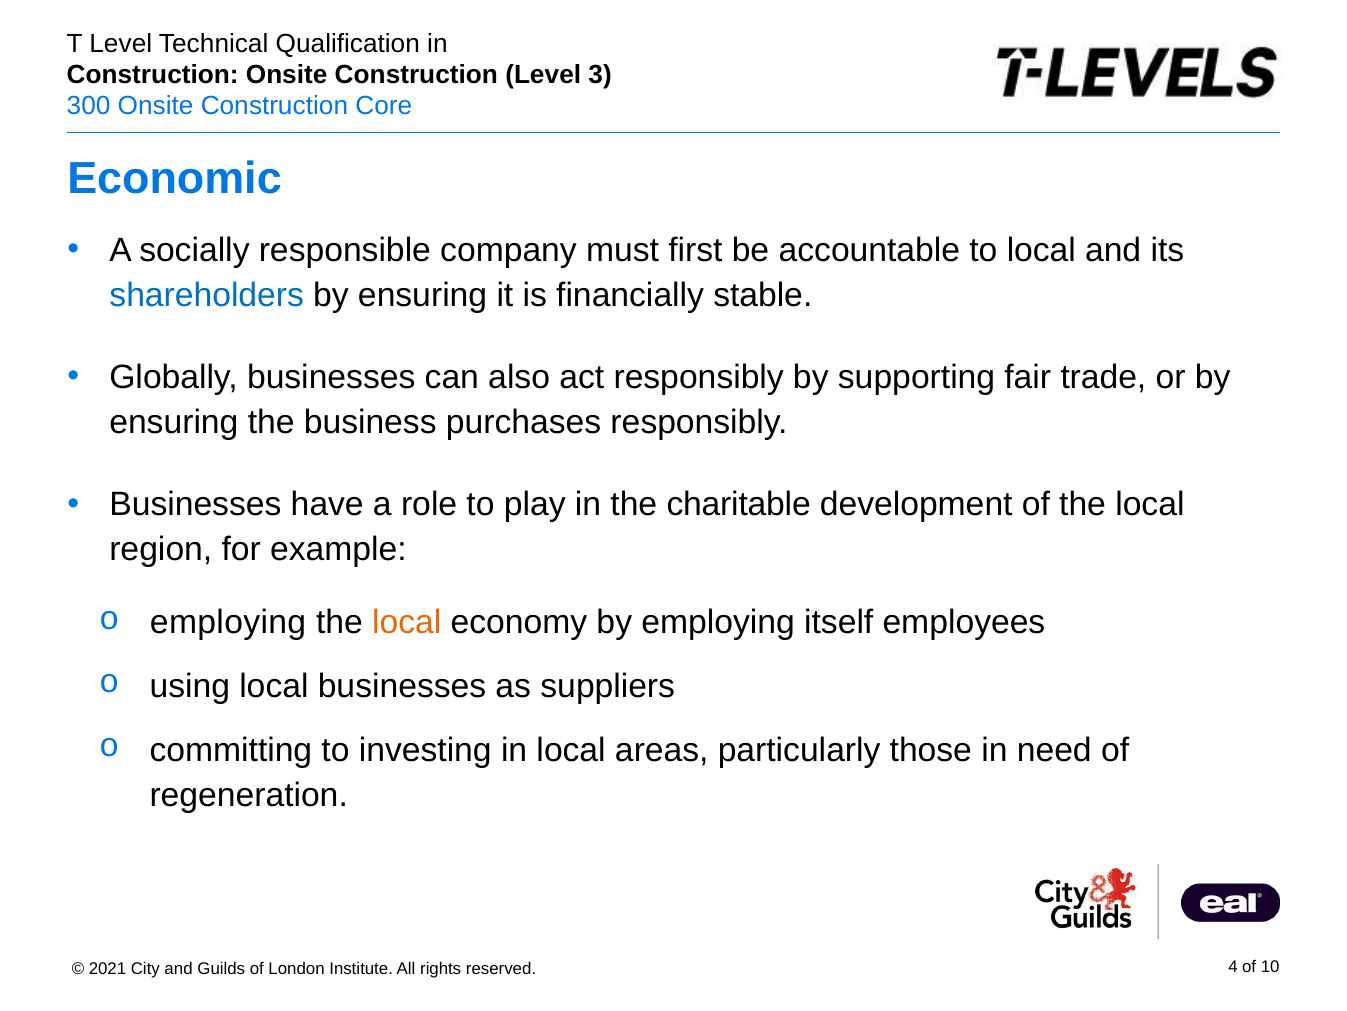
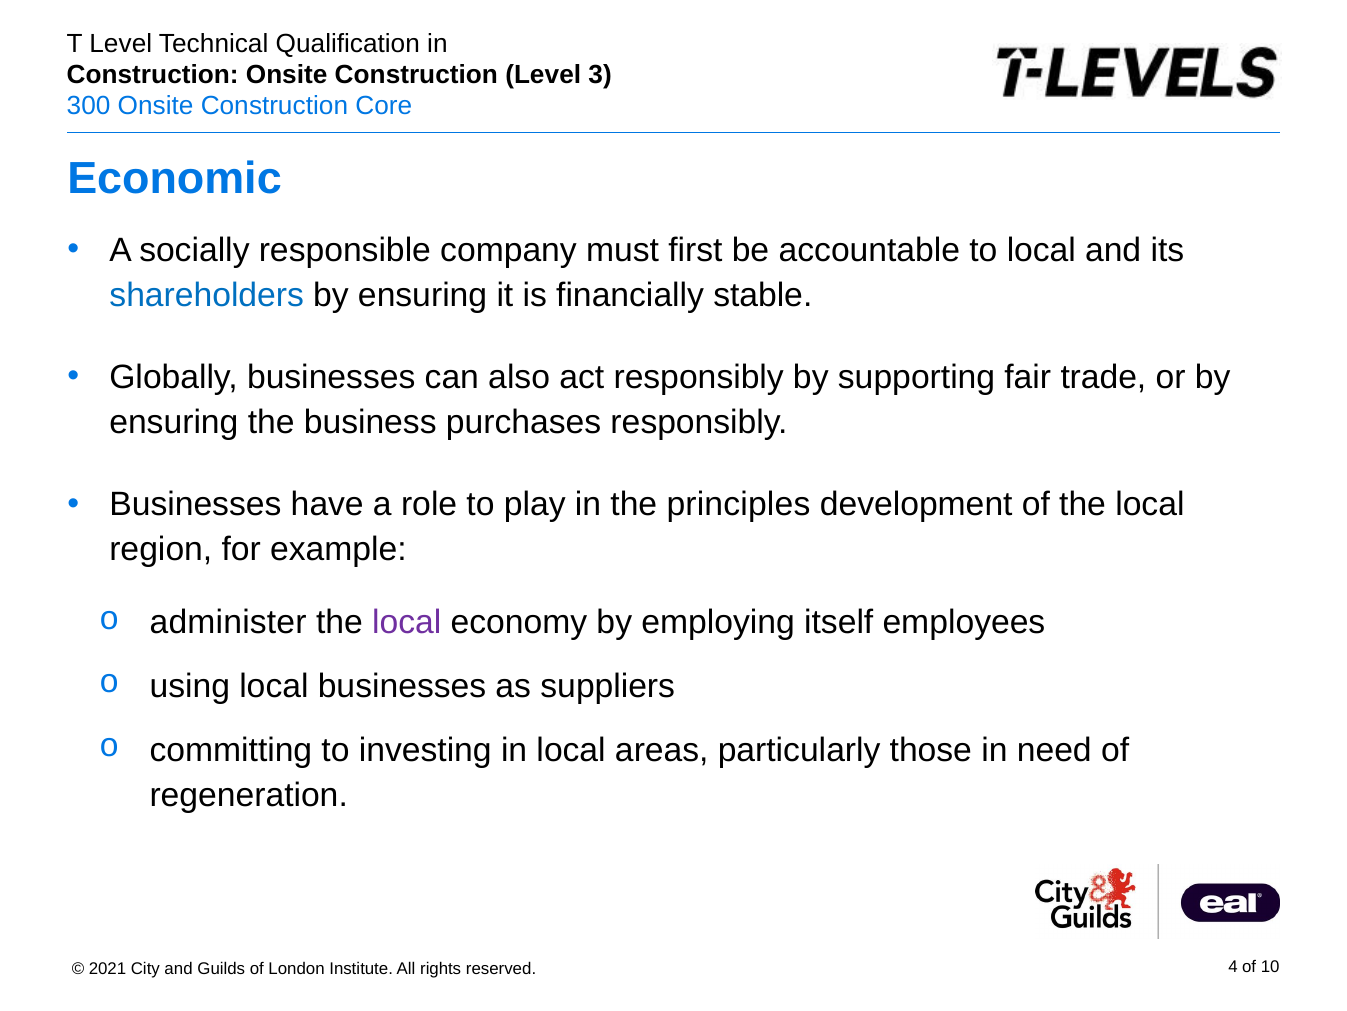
charitable: charitable -> principles (738, 504)
employing: employing -> administer (228, 622)
local colour: orange -> purple (407, 622)
